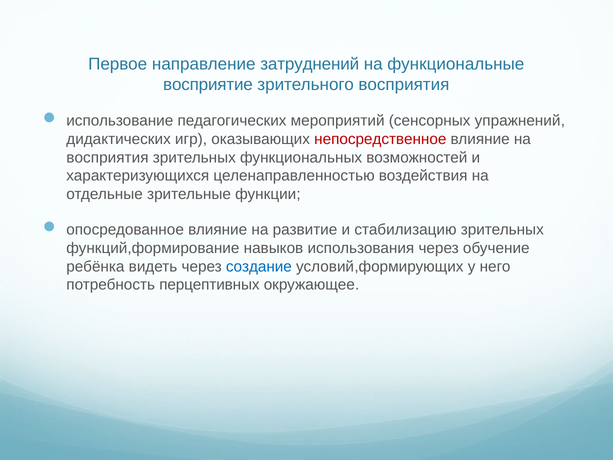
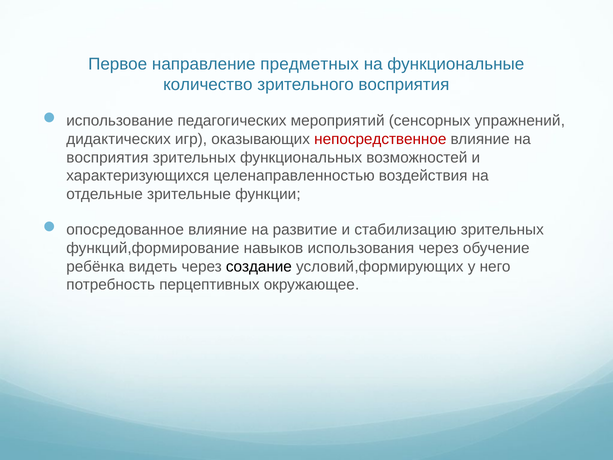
затруднений: затруднений -> предметных (310, 64)
восприятие: восприятие -> количество (208, 85)
создание colour: blue -> black (259, 266)
